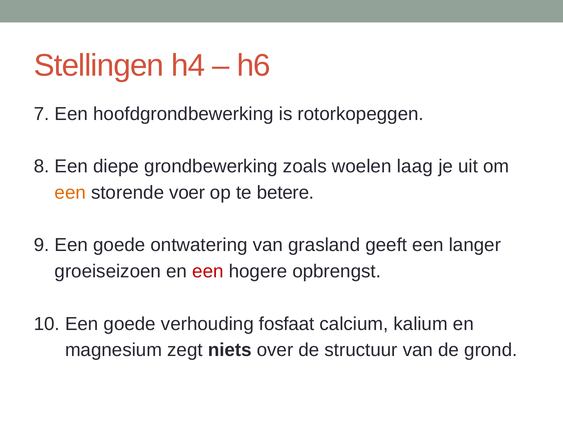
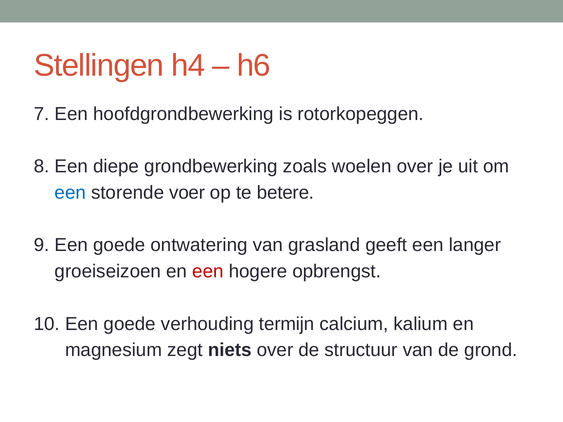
woelen laag: laag -> over (415, 166)
een colour: orange -> blue (70, 193)
fosfaat: fosfaat -> termijn (287, 324)
